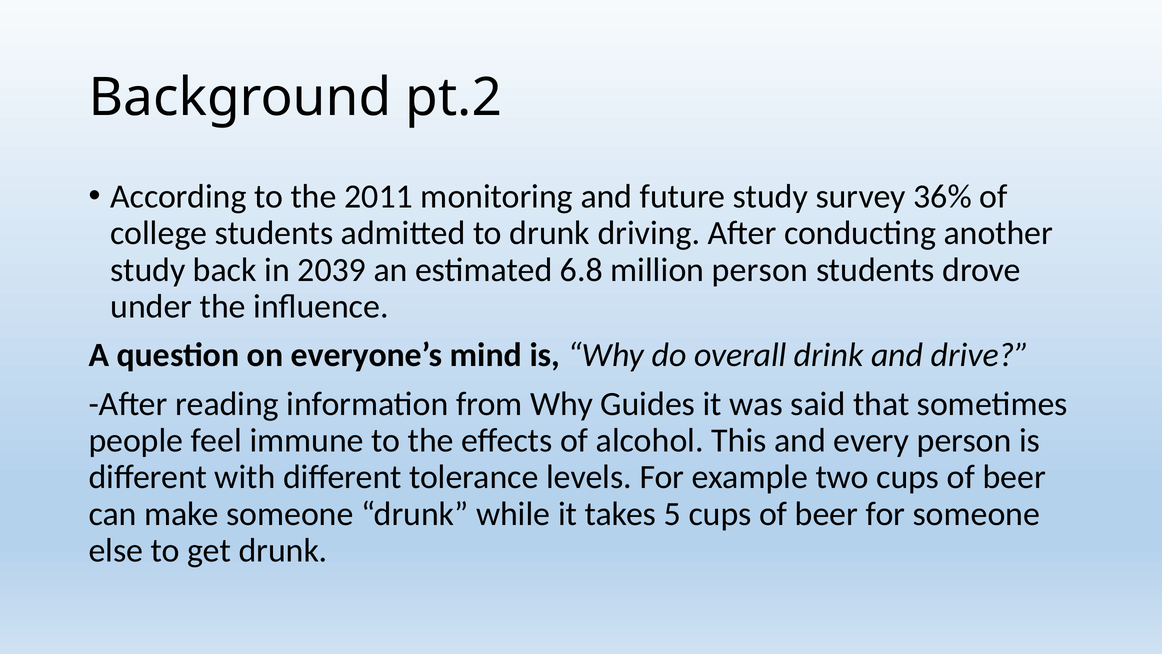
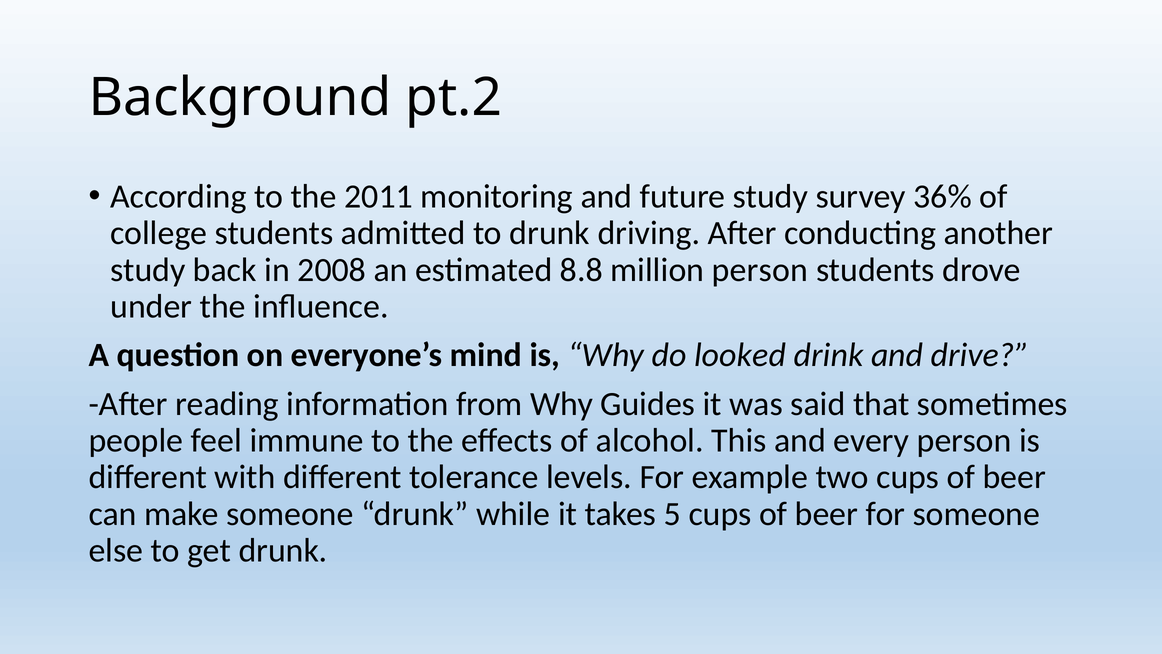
2039: 2039 -> 2008 (332, 270)
6.8: 6.8 -> 8.8 (581, 270)
overall: overall -> looked (740, 355)
